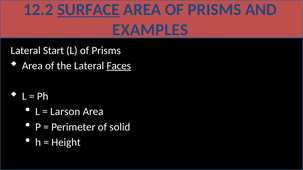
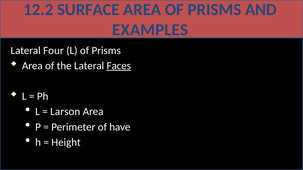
SURFACE underline: present -> none (88, 10)
Start: Start -> Four (53, 51)
solid: solid -> have (120, 127)
